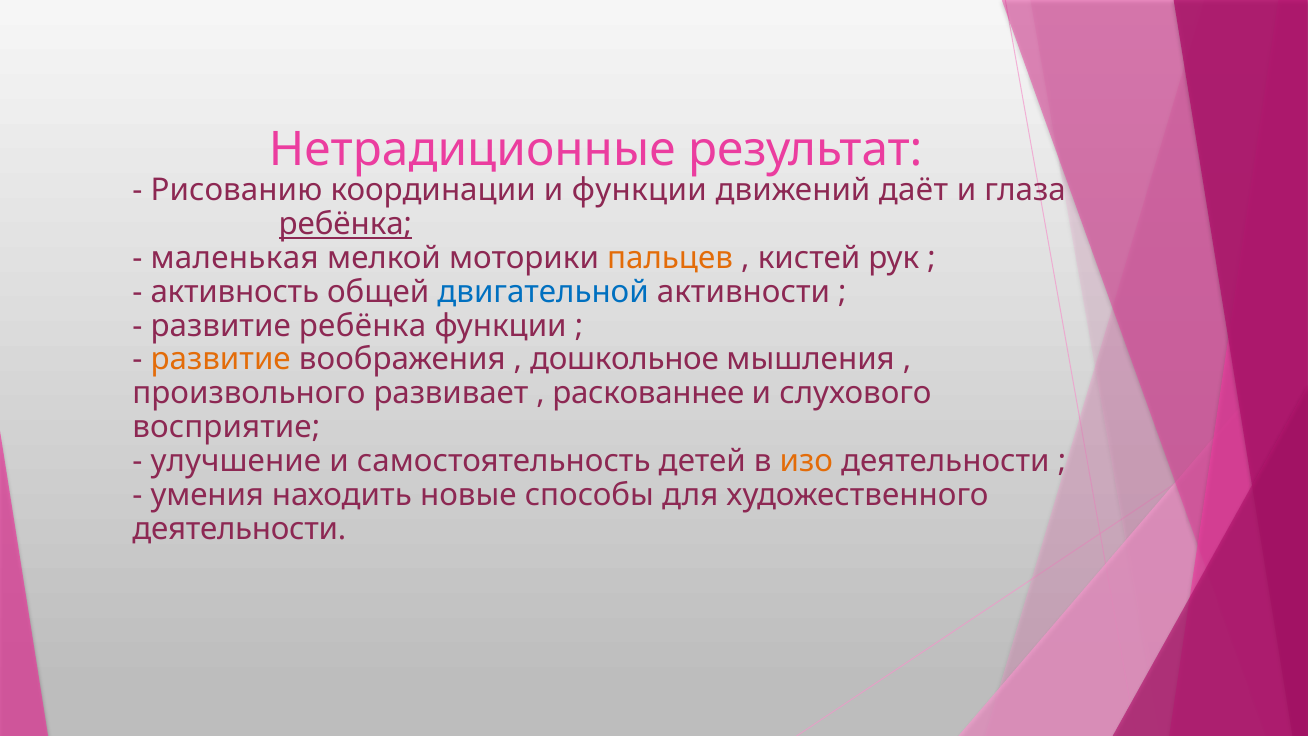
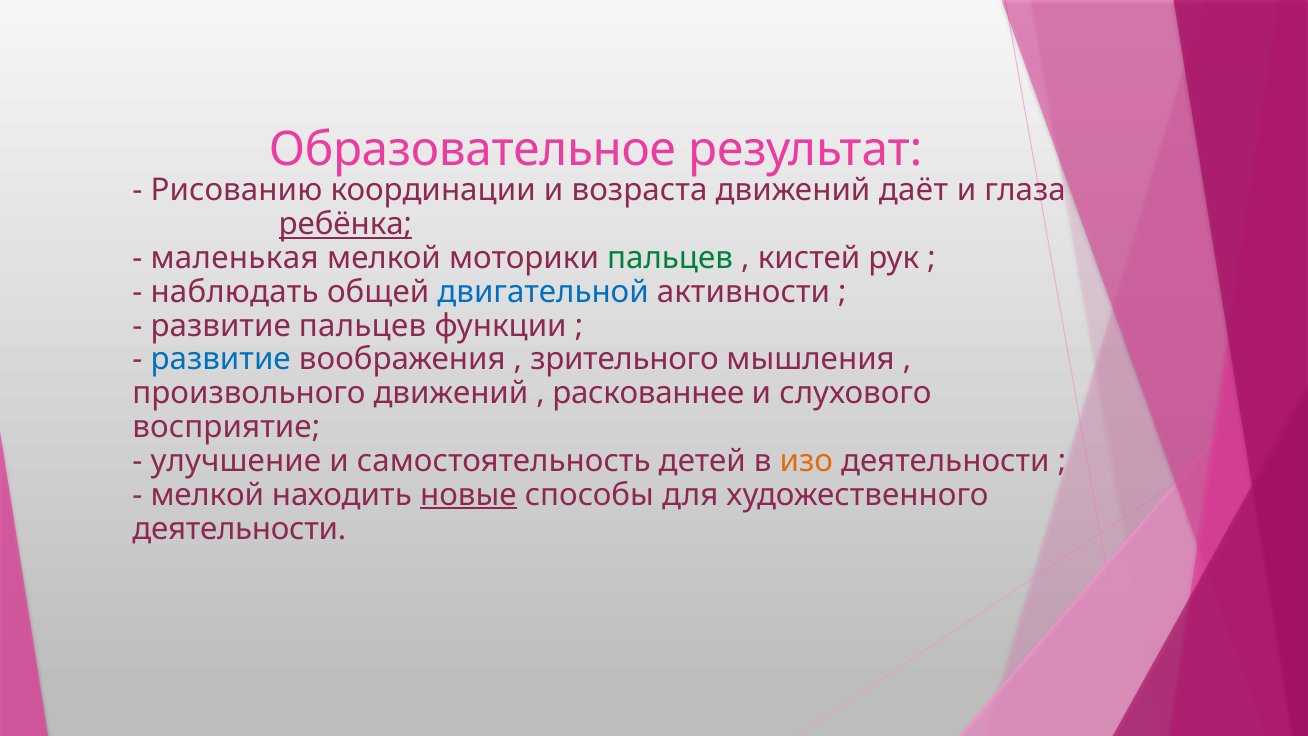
Нетрадиционные: Нетрадиционные -> Образовательное (472, 150)
и функции: функции -> возраста (640, 190)
пальцев colour: orange -> green (670, 258)
активность: активность -> наблюдать (235, 292)
развитие ребёнка: ребёнка -> пальцев (363, 326)
развитие colour: orange -> blue (221, 359)
дошкольное: дошкольное -> зрительного (624, 359)
произвольного развивает: развивает -> движений (451, 393)
умения: умения -> мелкой (207, 495)
новые underline: none -> present (468, 495)
